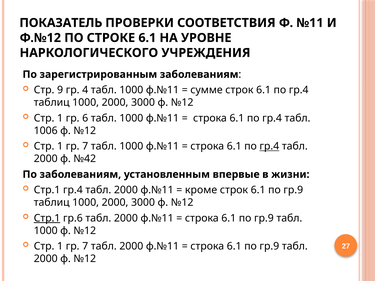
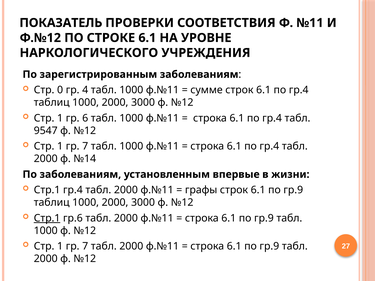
9: 9 -> 0 (60, 90)
1006: 1006 -> 9547 (46, 131)
гр.4 underline: present -> none (269, 146)
№42: №42 -> №14 (85, 159)
кроме: кроме -> графы (201, 190)
